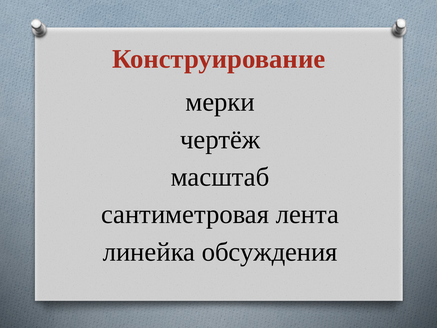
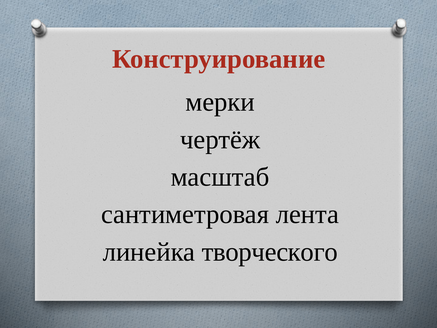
обсуждения: обсуждения -> творческого (270, 252)
